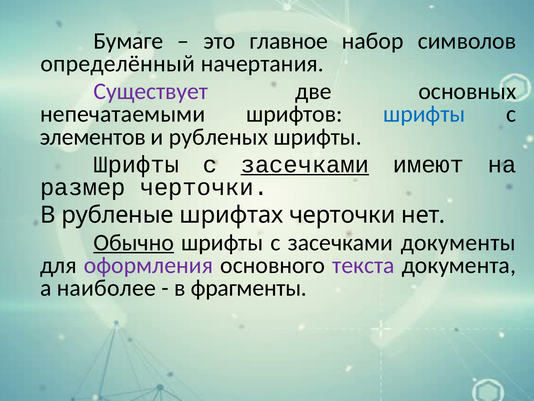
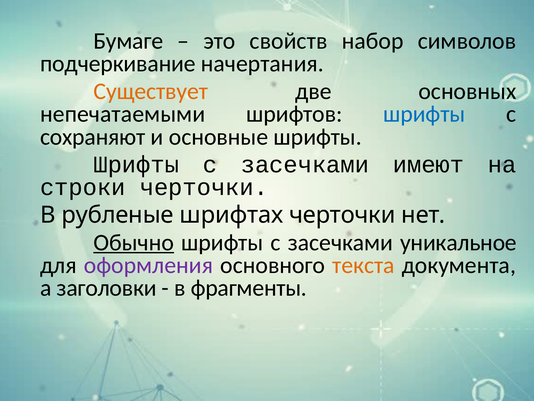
главное: главное -> свойств (289, 41)
определённый: определённый -> подчеркивание (118, 64)
Существует colour: purple -> orange (151, 91)
элементов: элементов -> сохраняют (93, 137)
рубленых: рубленых -> основные (219, 137)
засечками underline: present -> none (305, 164)
размер: размер -> строки (83, 187)
документы: документы -> уникальное (458, 242)
текста colour: purple -> orange (363, 265)
наиболее: наиболее -> заголовки (107, 288)
